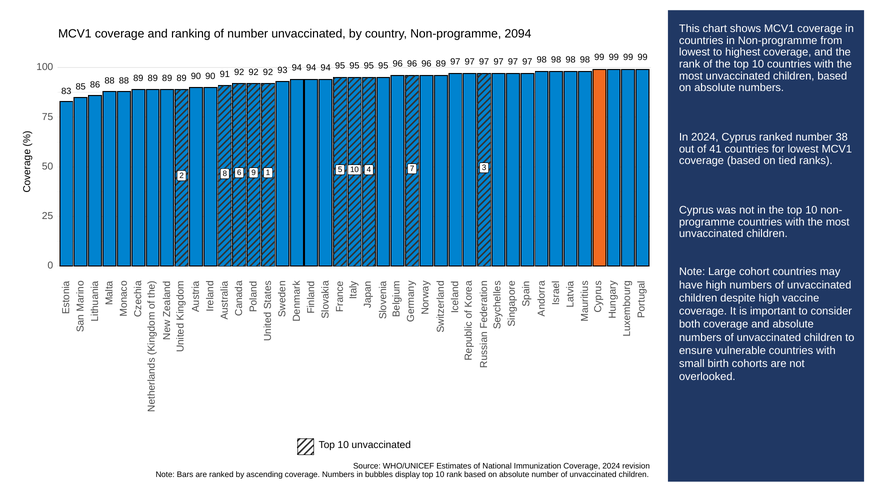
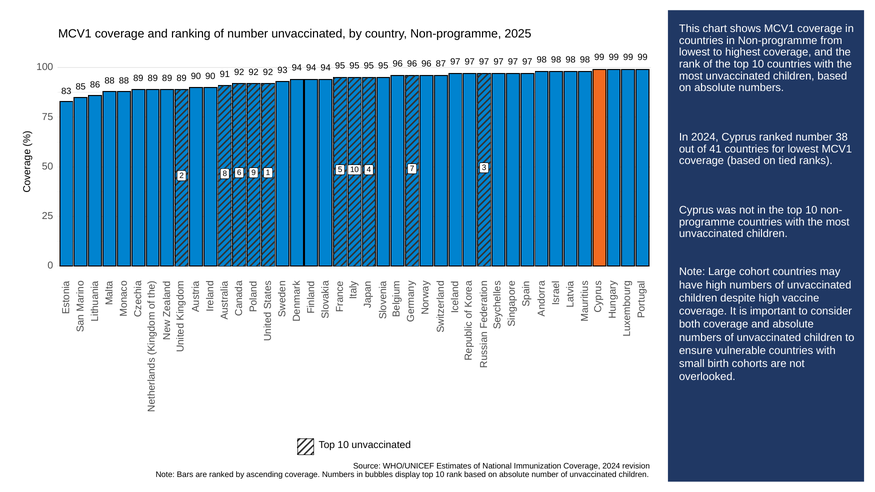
2094: 2094 -> 2025 (518, 34)
96 89: 89 -> 87 (441, 64)
